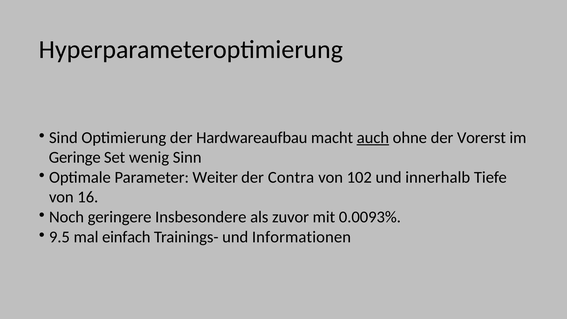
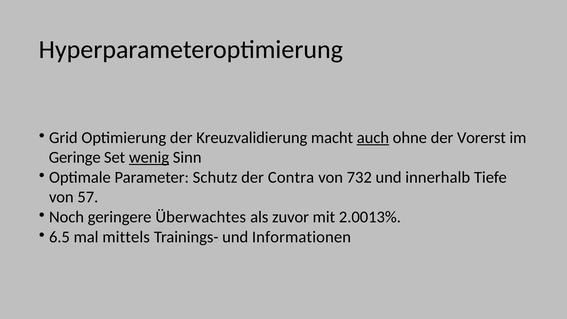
Sind: Sind -> Grid (63, 138)
Hardwareaufbau: Hardwareaufbau -> Kreuzvalidierung (252, 138)
wenig underline: none -> present (149, 157)
Weiter: Weiter -> Schutz (215, 177)
102: 102 -> 732 (359, 177)
16: 16 -> 57 (88, 197)
Insbesondere: Insbesondere -> Überwachtes (201, 217)
0.0093%: 0.0093% -> 2.0013% (370, 217)
9.5: 9.5 -> 6.5 (59, 237)
einfach: einfach -> mittels (126, 237)
